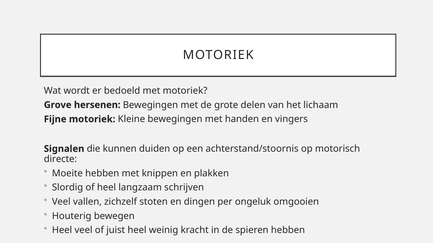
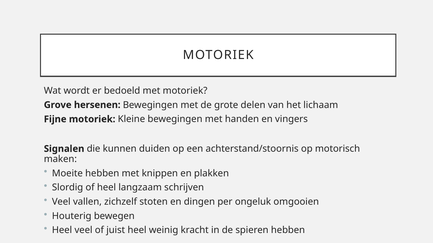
directe: directe -> maken (60, 159)
